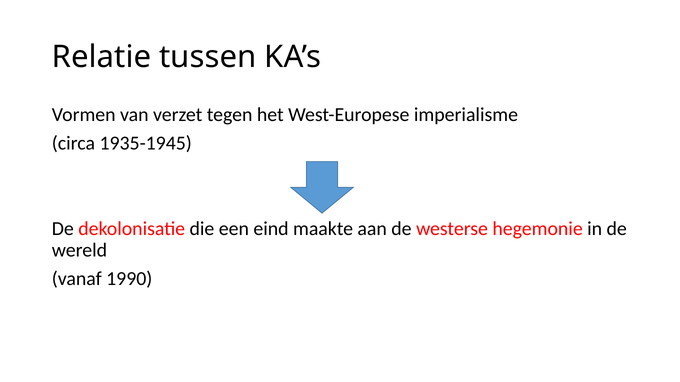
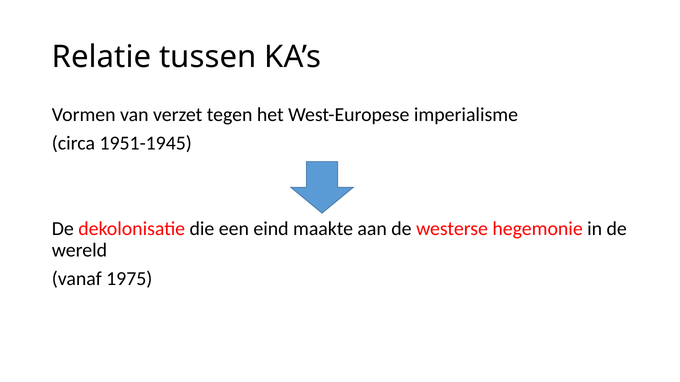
1935-1945: 1935-1945 -> 1951-1945 (146, 143)
1990: 1990 -> 1975 (129, 279)
